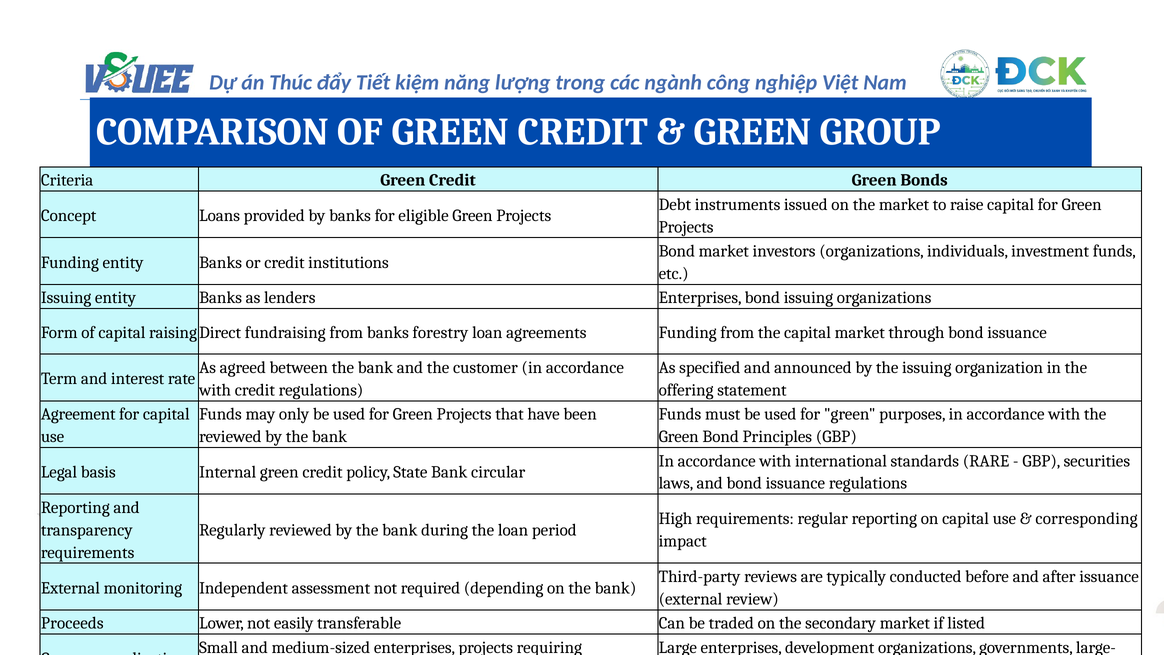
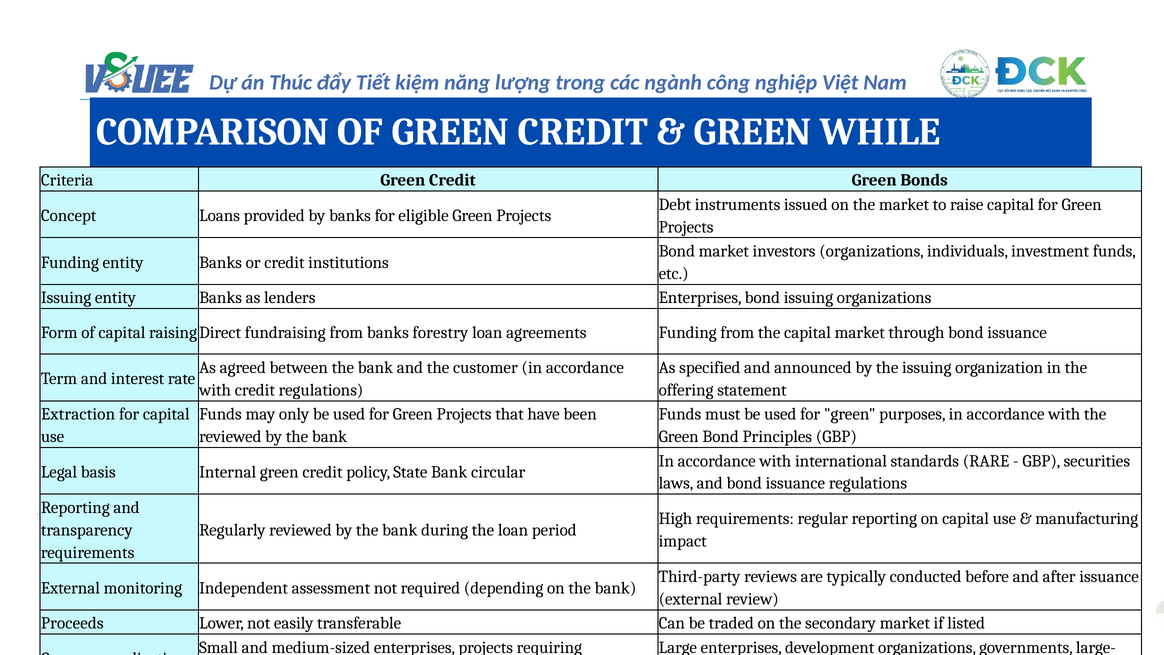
GROUP: GROUP -> WHILE (880, 132)
Agreement: Agreement -> Extraction (78, 414)
corresponding: corresponding -> manufacturing (1087, 519)
